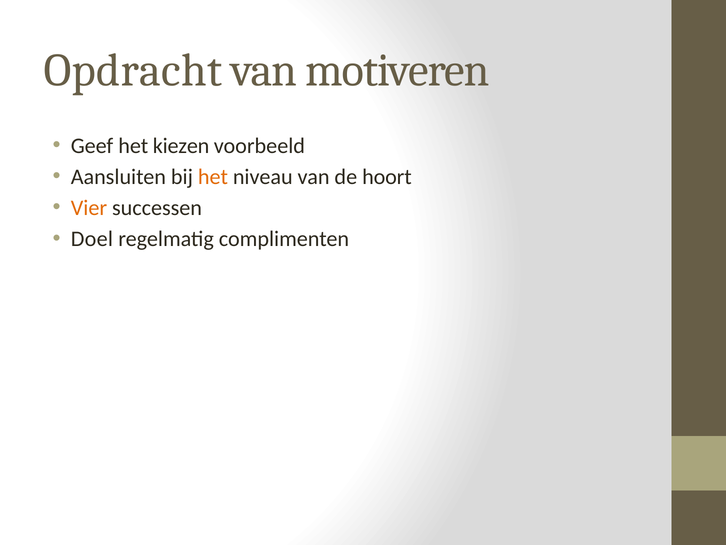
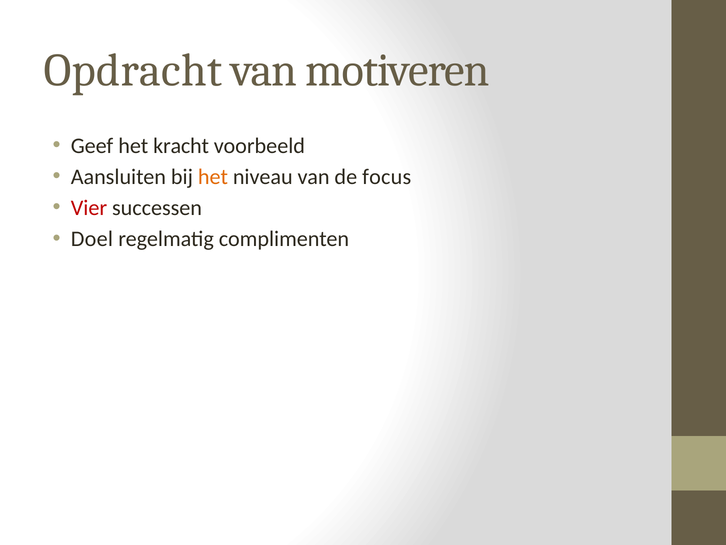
kiezen: kiezen -> kracht (181, 146)
hoort: hoort -> focus (387, 177)
Vier colour: orange -> red (89, 208)
